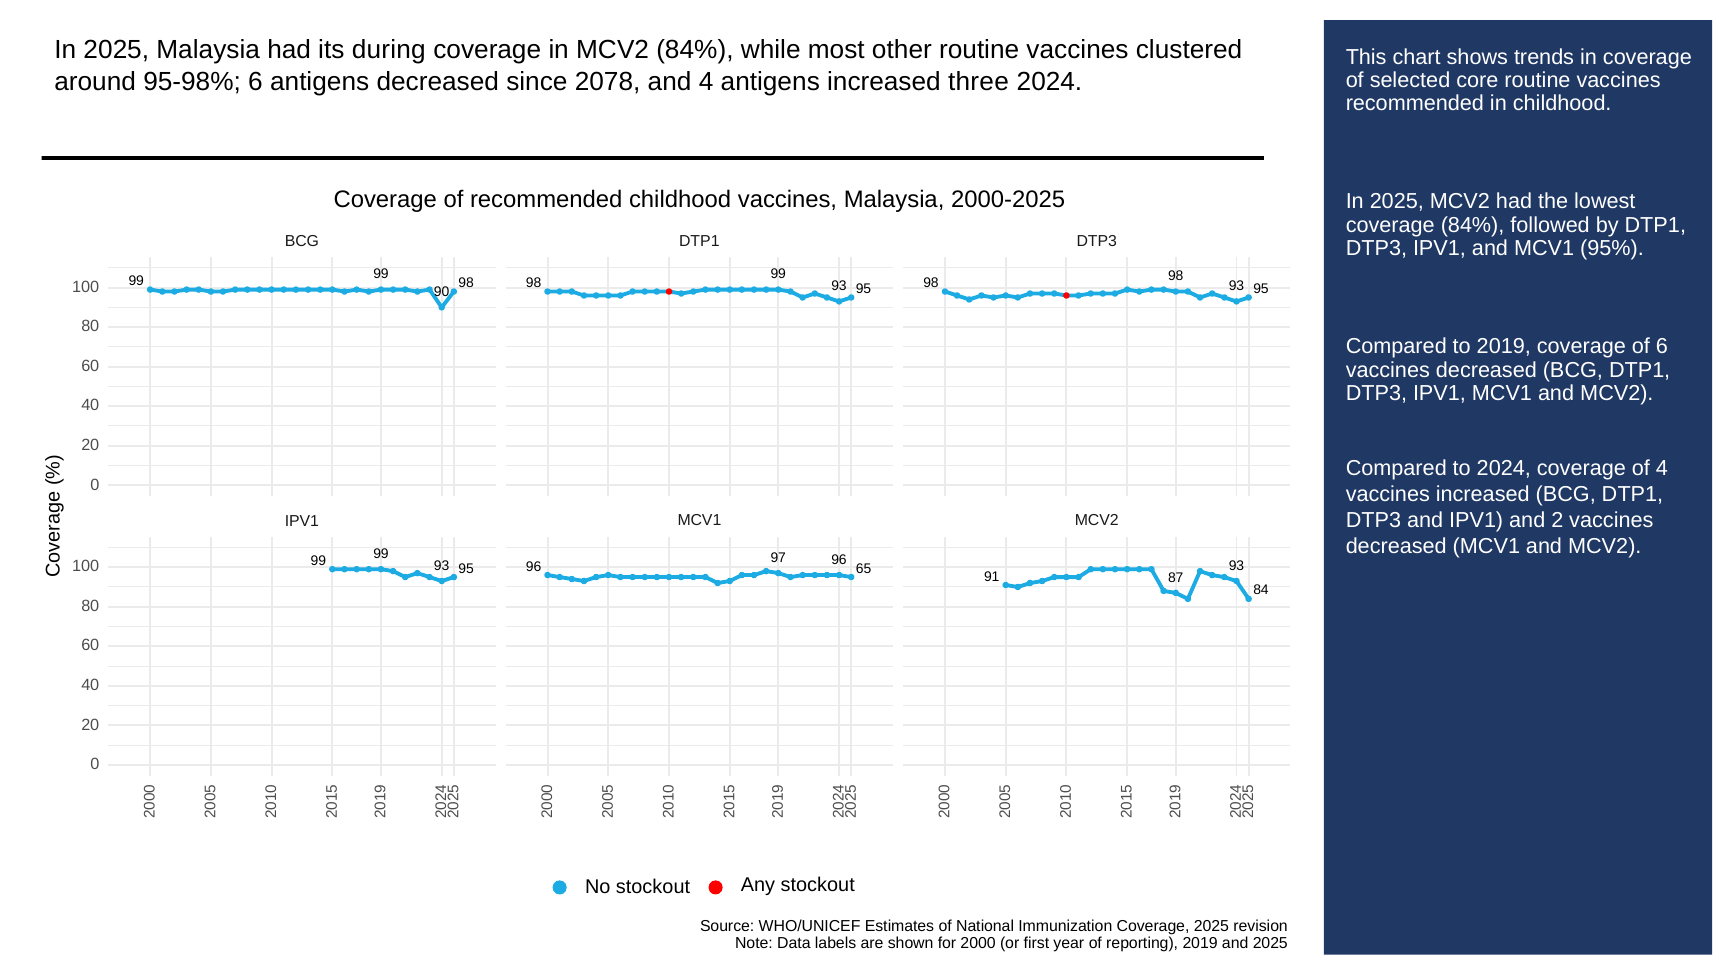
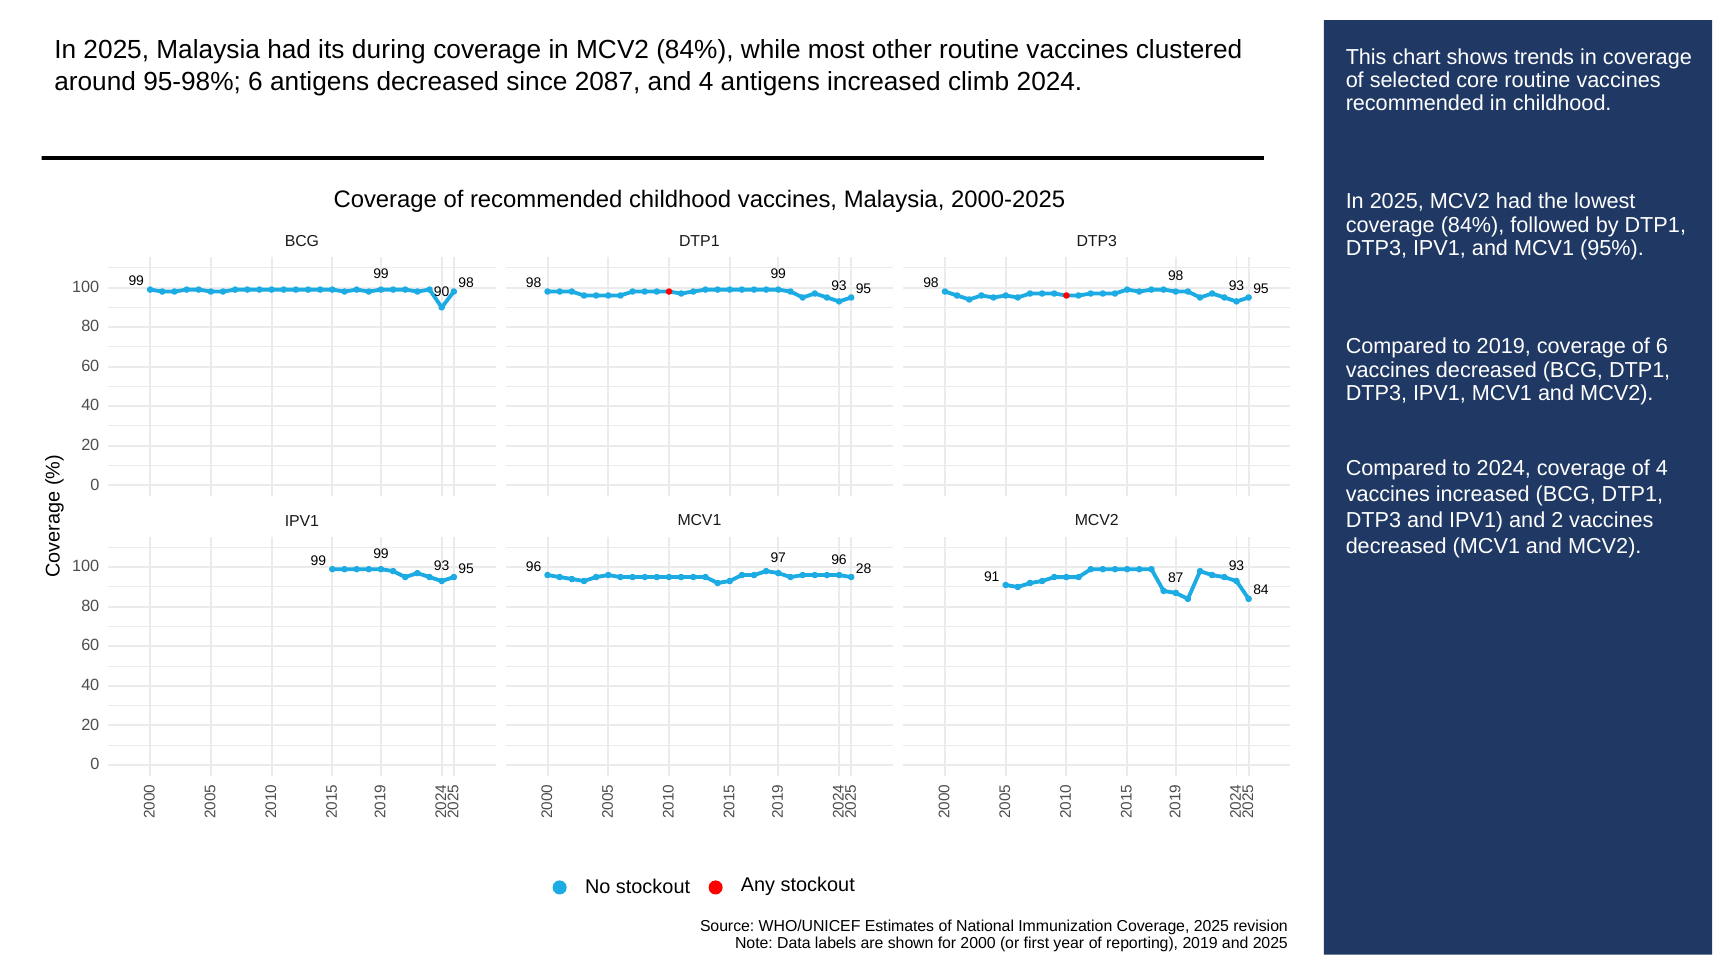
2078: 2078 -> 2087 (608, 81)
three: three -> climb (979, 81)
65: 65 -> 28 (864, 569)
